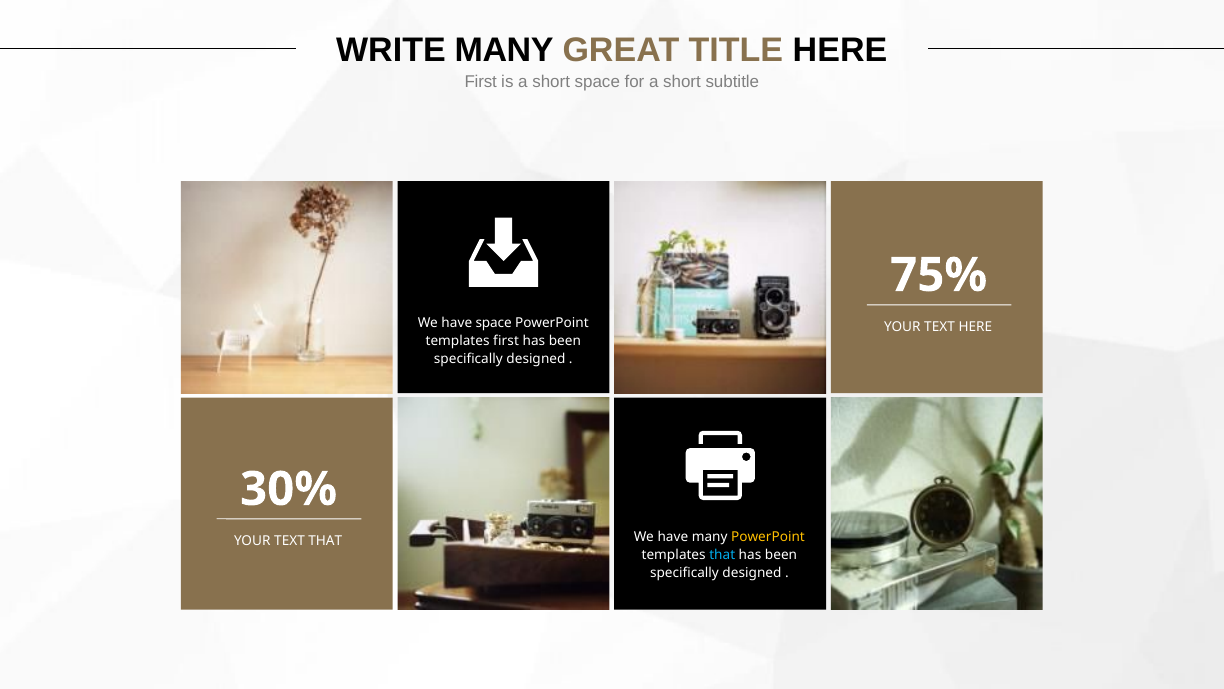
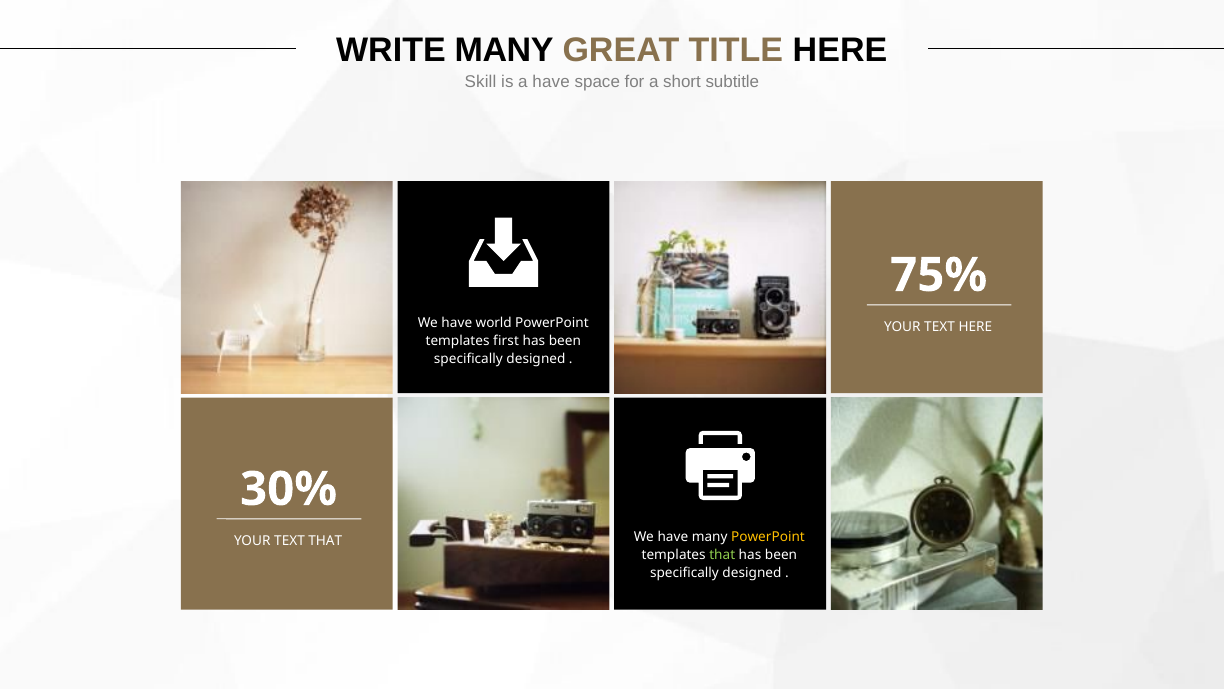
First: First -> Skill (481, 82)
is a short: short -> have (551, 82)
have space: space -> world (494, 323)
that colour: light blue -> light green (722, 555)
